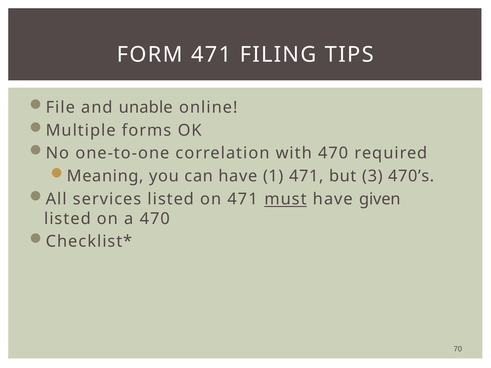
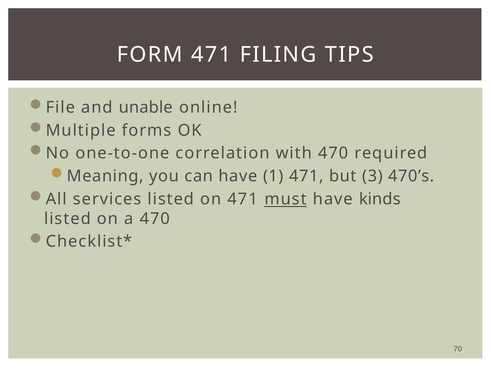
given: given -> kinds (380, 199)
